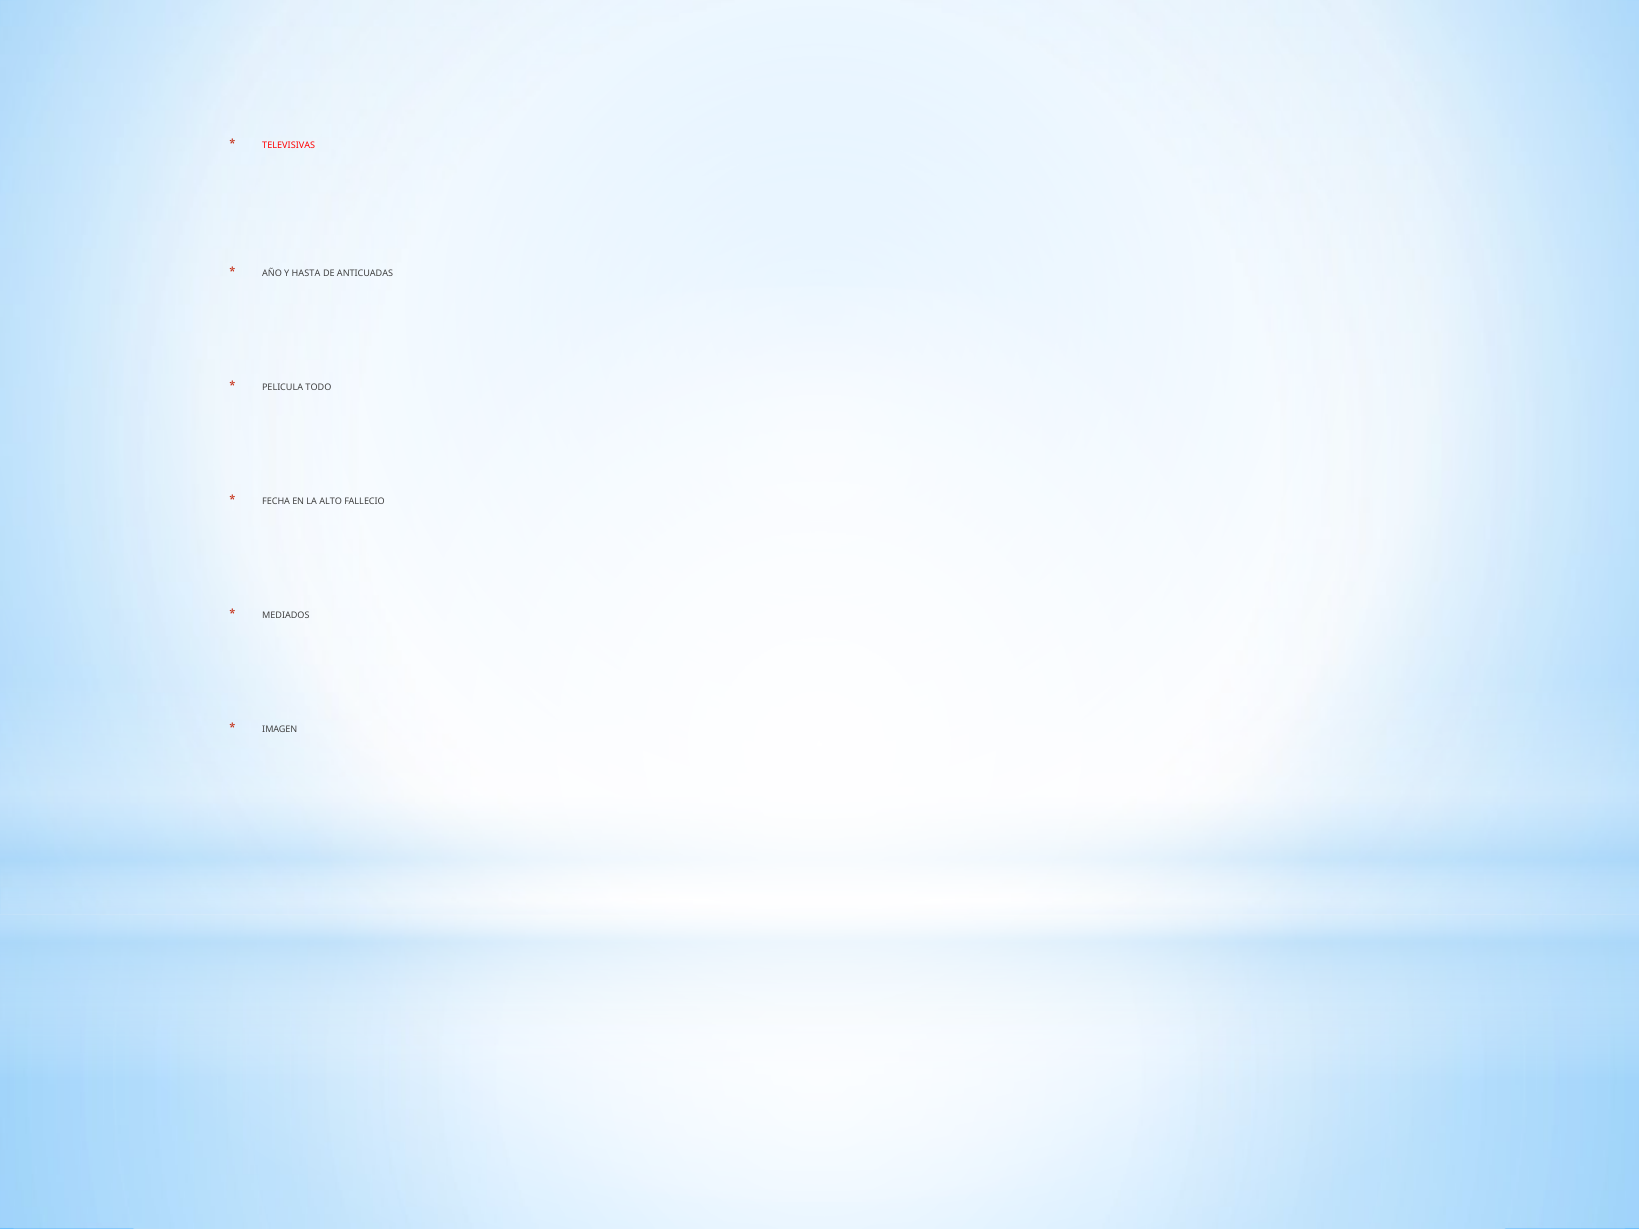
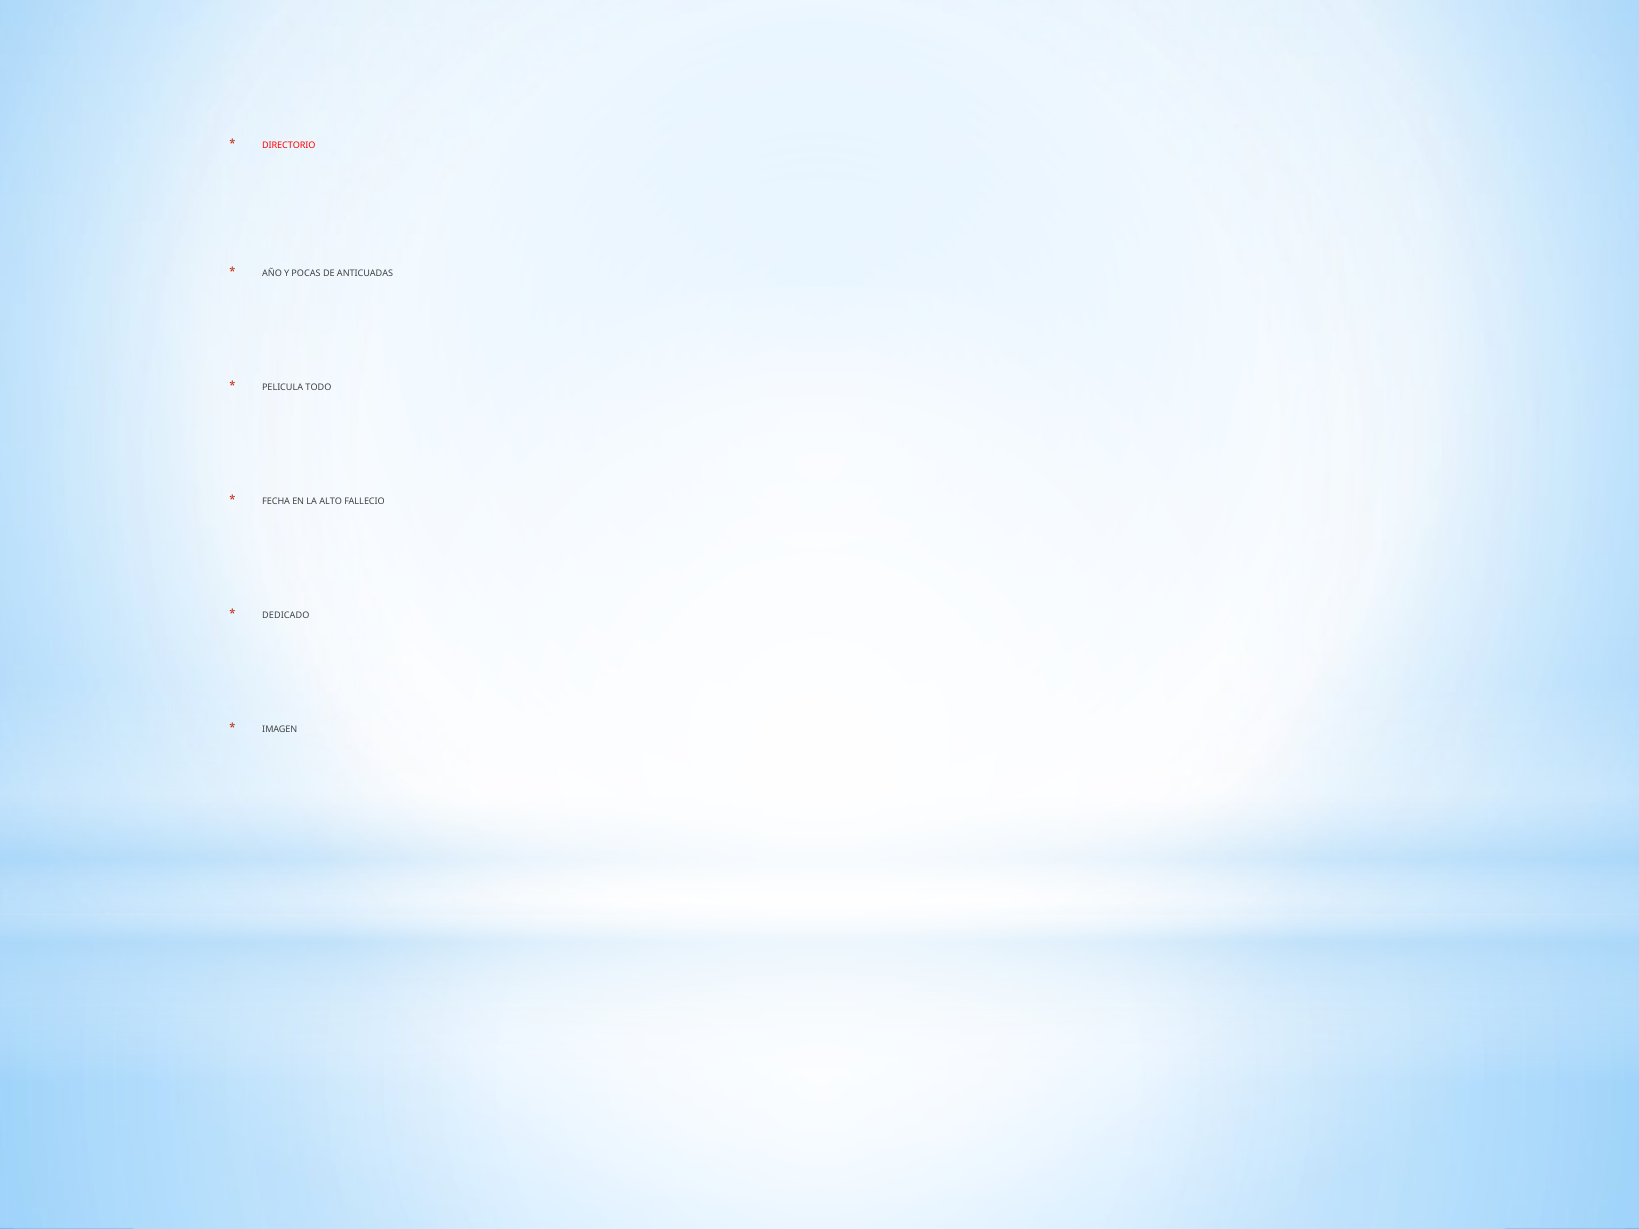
TELEVISIVAS: TELEVISIVAS -> DIRECTORIO (289, 145)
HASTA: HASTA -> POCAS (306, 274)
MEDIADOS: MEDIADOS -> DEDICADO (286, 615)
